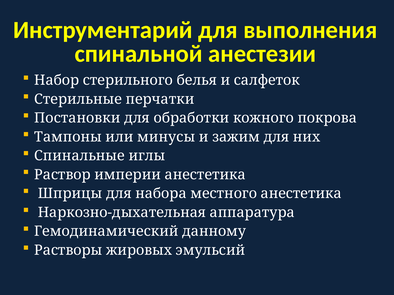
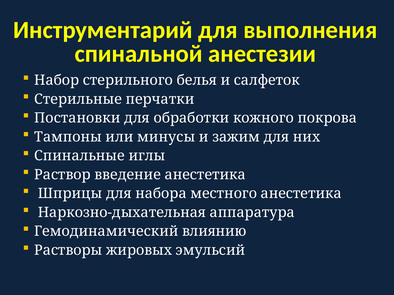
империи: империи -> введение (128, 175)
данному: данному -> влиянию (214, 232)
